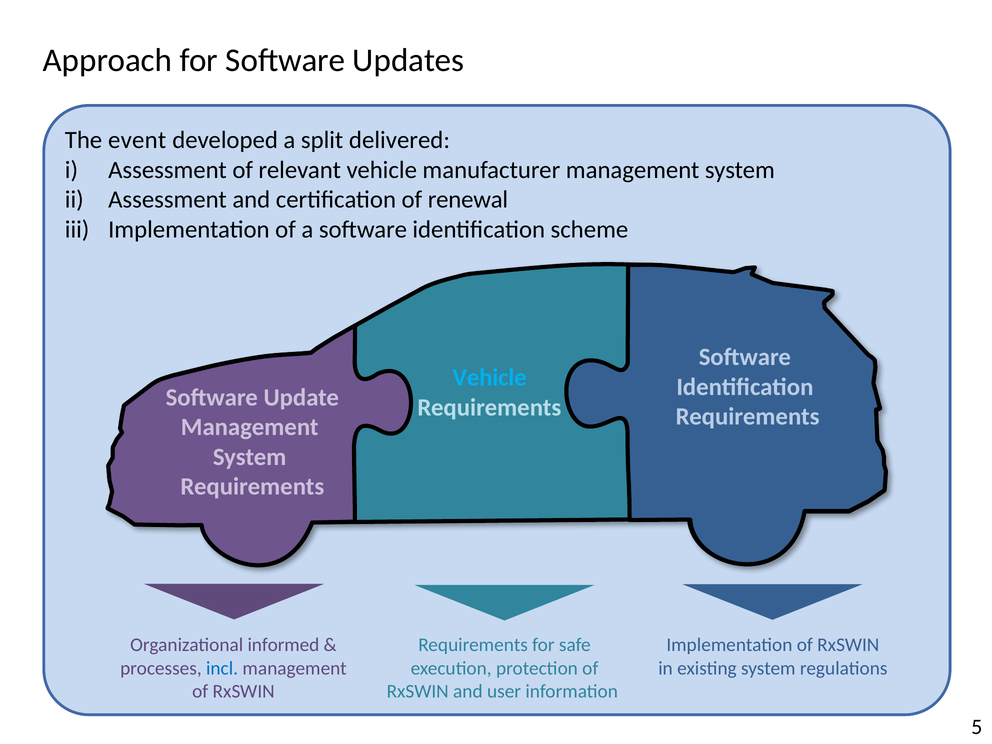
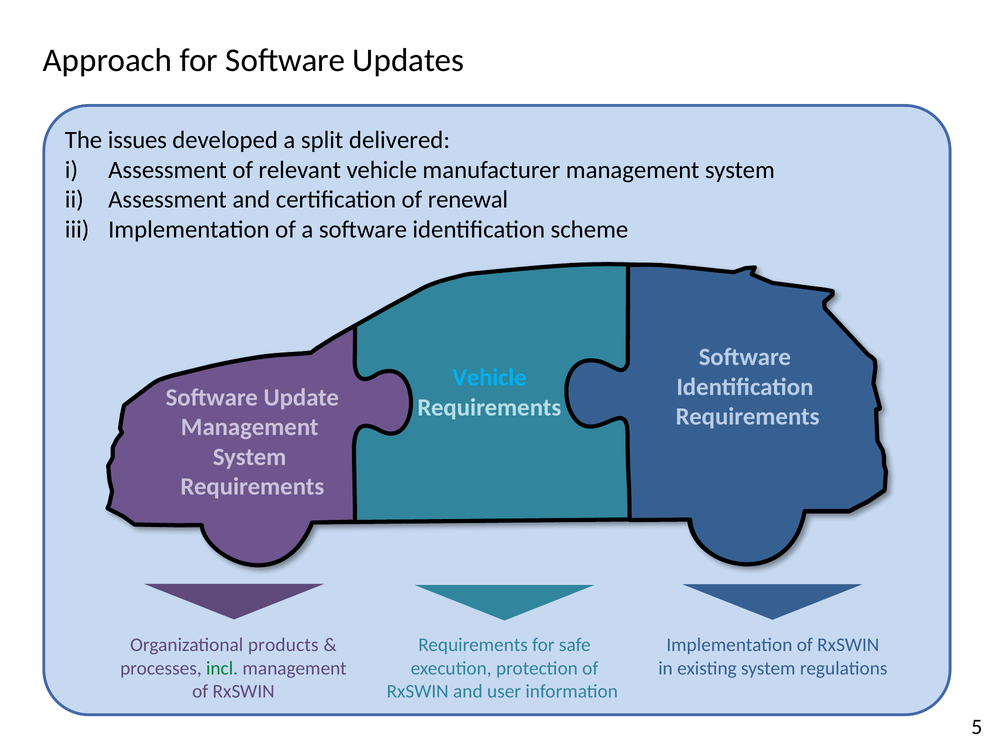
event: event -> issues (137, 140)
informed: informed -> products (283, 645)
incl colour: blue -> green (222, 668)
